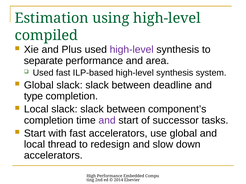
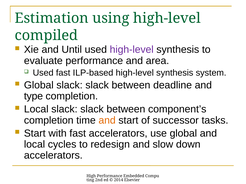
Plus: Plus -> Until (72, 50)
separate: separate -> evaluate (43, 61)
and colour: purple -> orange (107, 121)
thread: thread -> cycles (62, 145)
